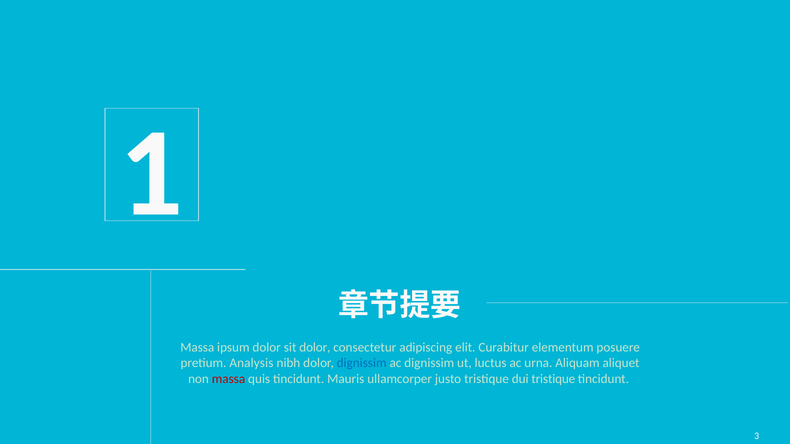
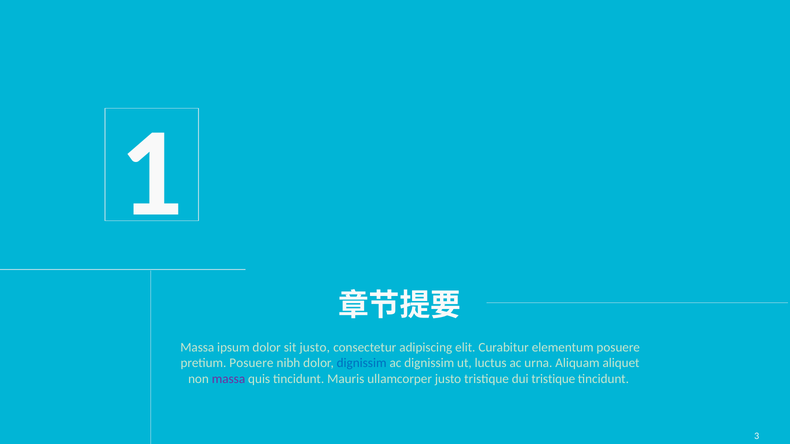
sit dolor: dolor -> justo (315, 348)
pretium Analysis: Analysis -> Posuere (251, 363)
massa colour: red -> purple (228, 379)
